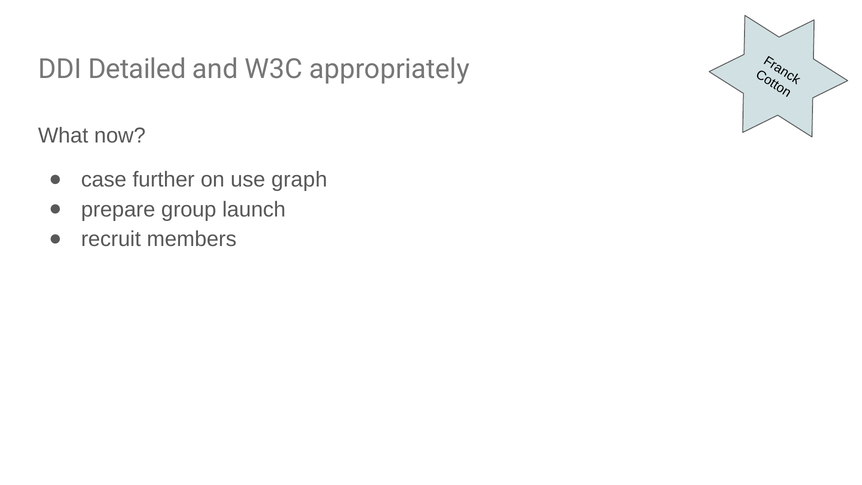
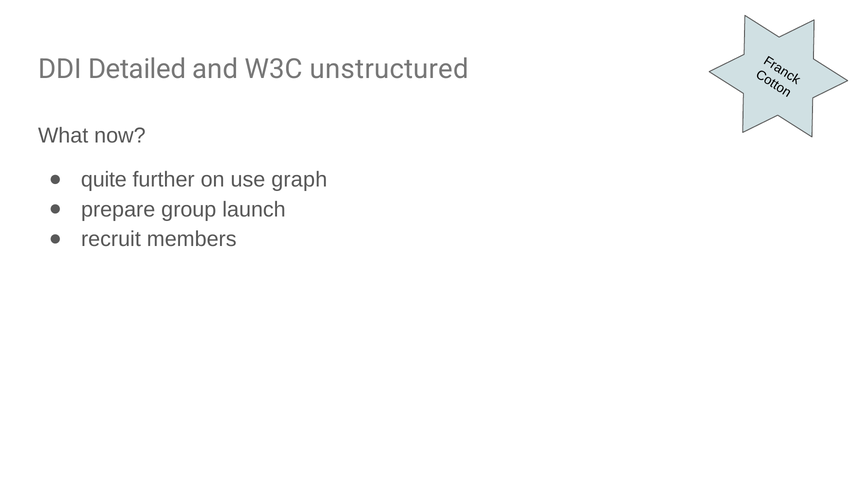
appropriately: appropriately -> unstructured (389, 69)
case: case -> quite (104, 180)
